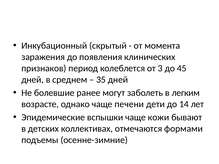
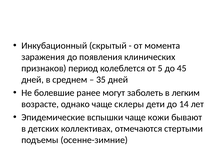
3: 3 -> 5 (160, 68)
печени: печени -> склеры (129, 104)
формами: формами -> стертыми (184, 129)
